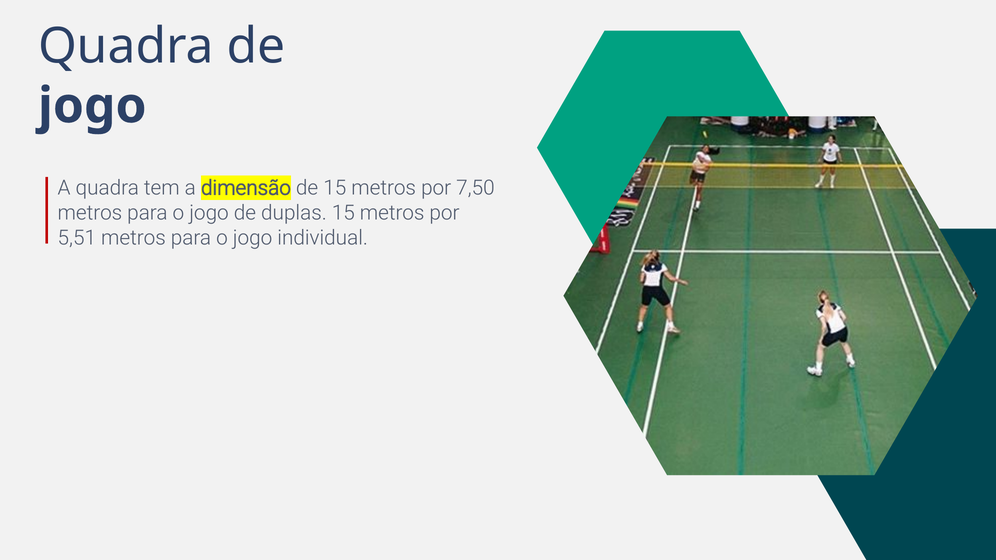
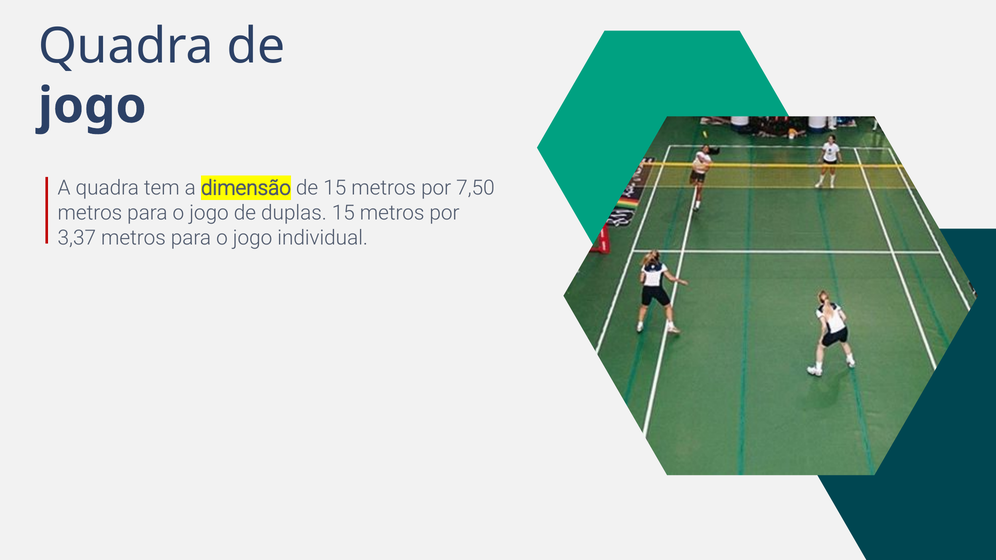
5,51: 5,51 -> 3,37 (77, 238)
